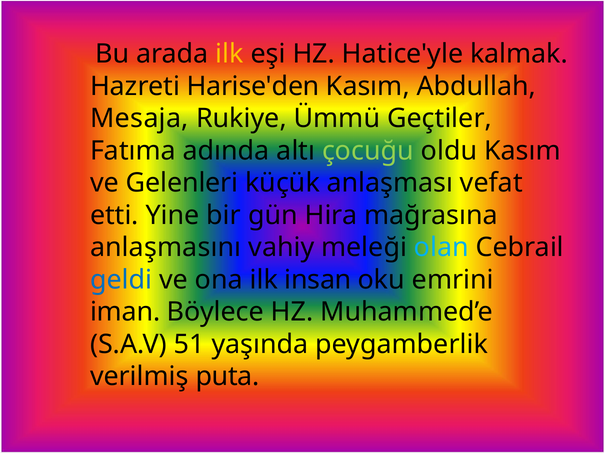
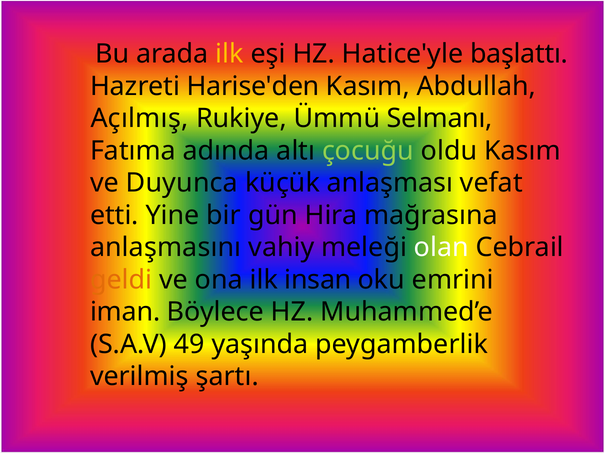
kalmak: kalmak -> başlattı (519, 54)
Mesaja: Mesaja -> Açılmış (139, 119)
Geçtiler: Geçtiler -> Selmanı (440, 119)
Gelenleri: Gelenleri -> Duyunca (182, 183)
olan colour: light blue -> white (441, 248)
geldi colour: blue -> orange (121, 280)
51: 51 -> 49 (189, 344)
puta: puta -> şartı (227, 377)
